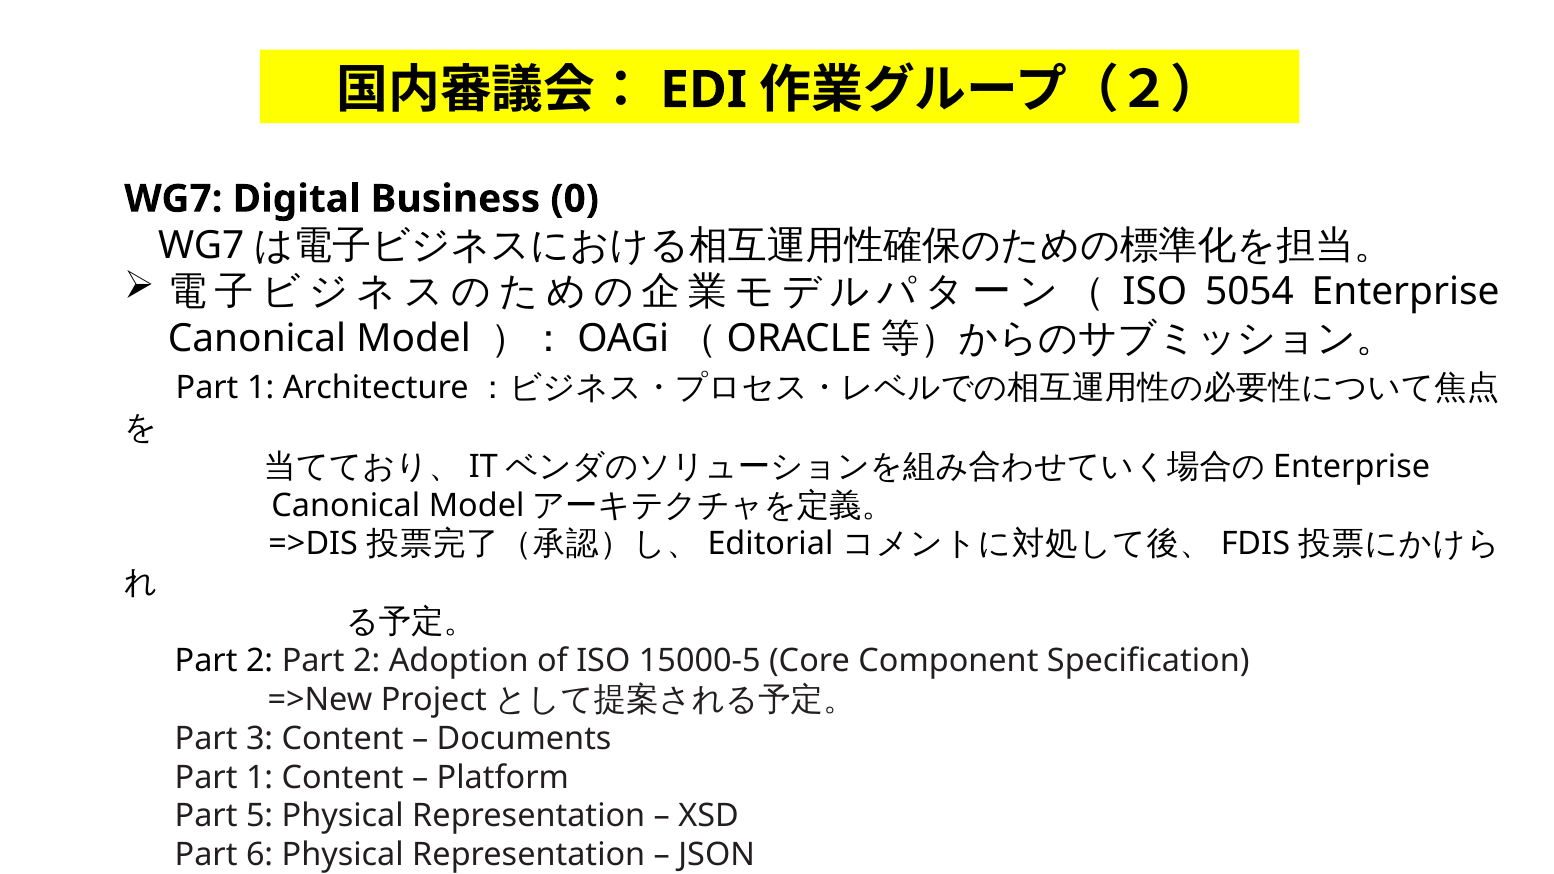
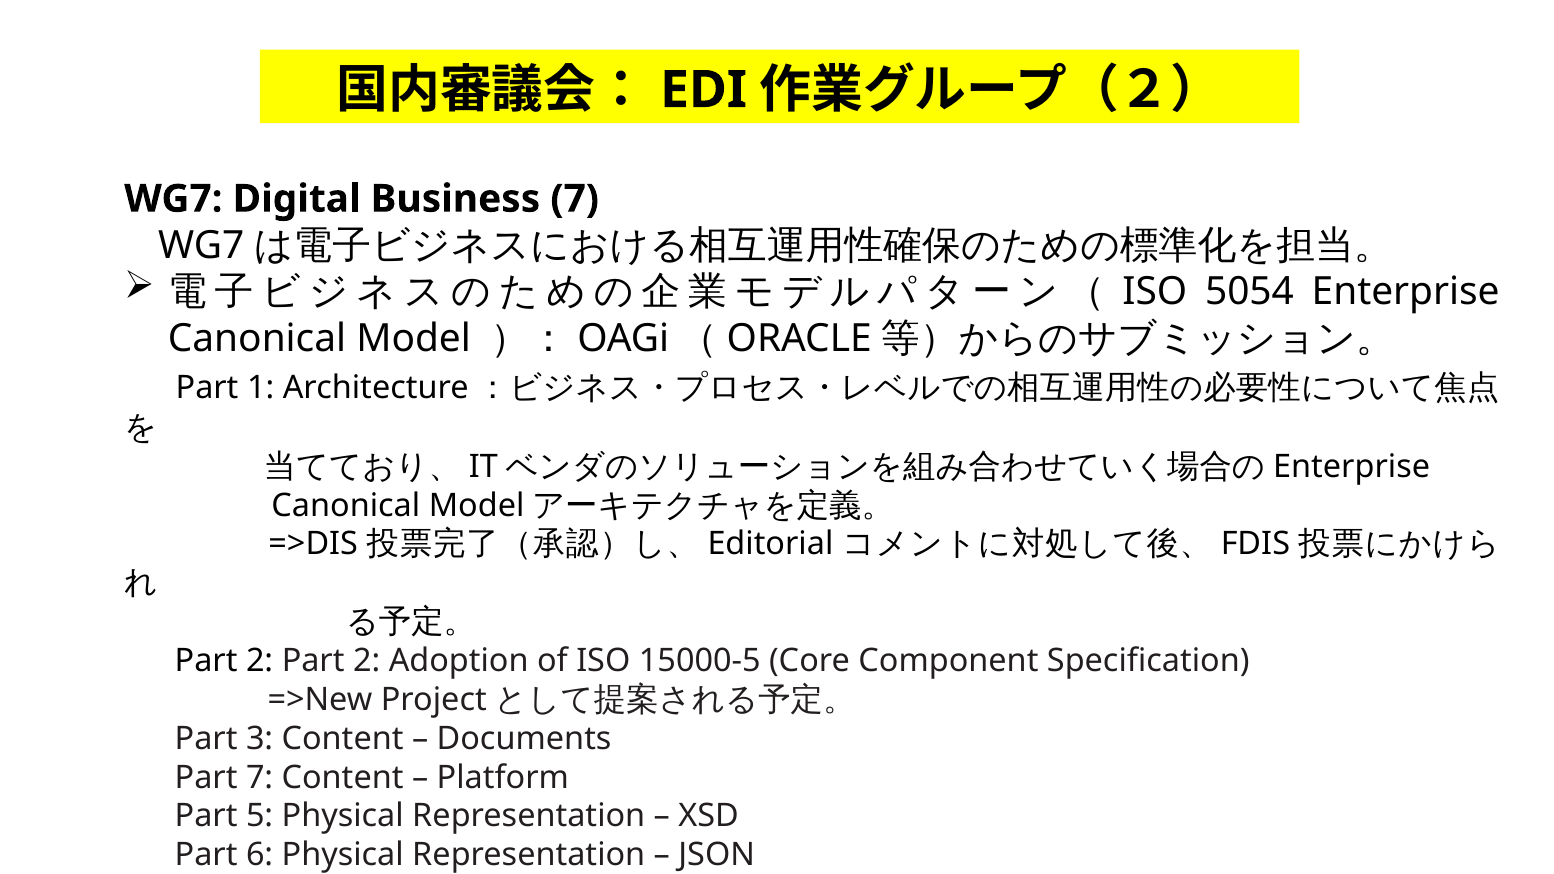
Business 0: 0 -> 7 (575, 199)
1: 1 -> 7 (260, 777)
